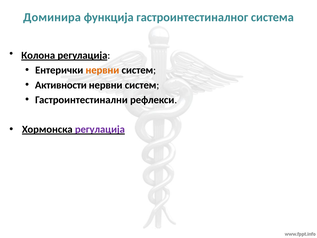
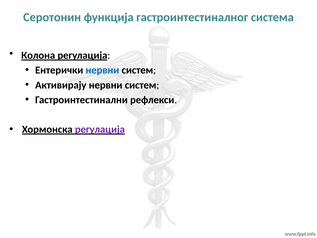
Доминира: Доминира -> Серотонин (52, 17)
нервни colour: orange -> blue (102, 70)
Активности: Активности -> Активирају (61, 85)
